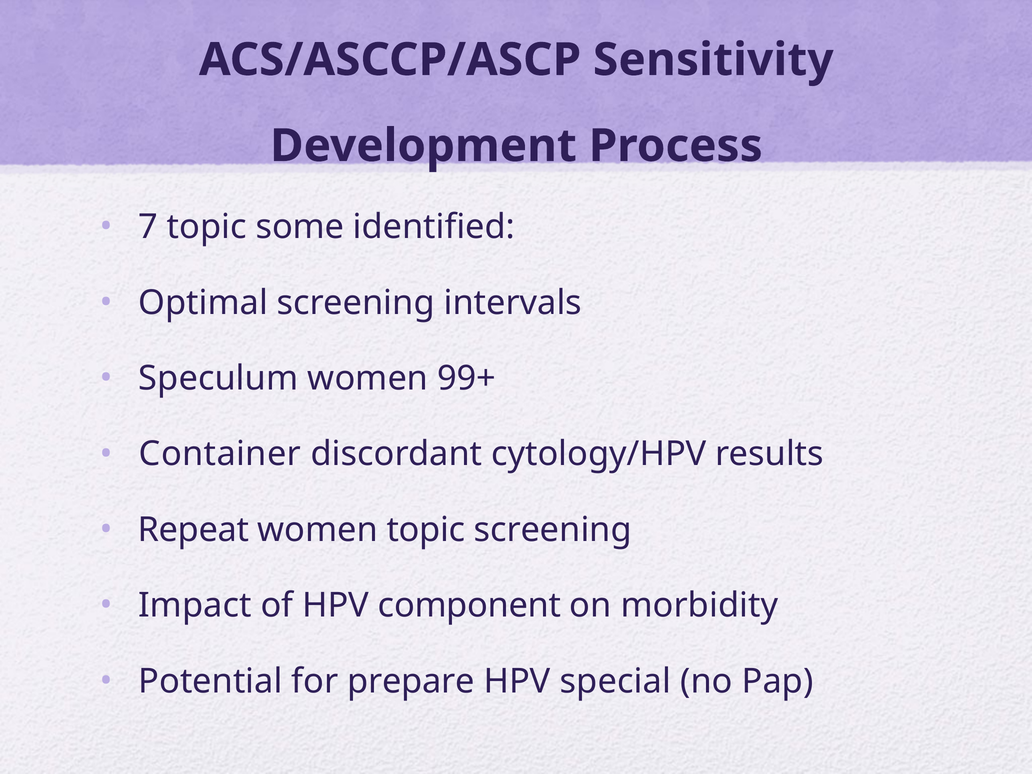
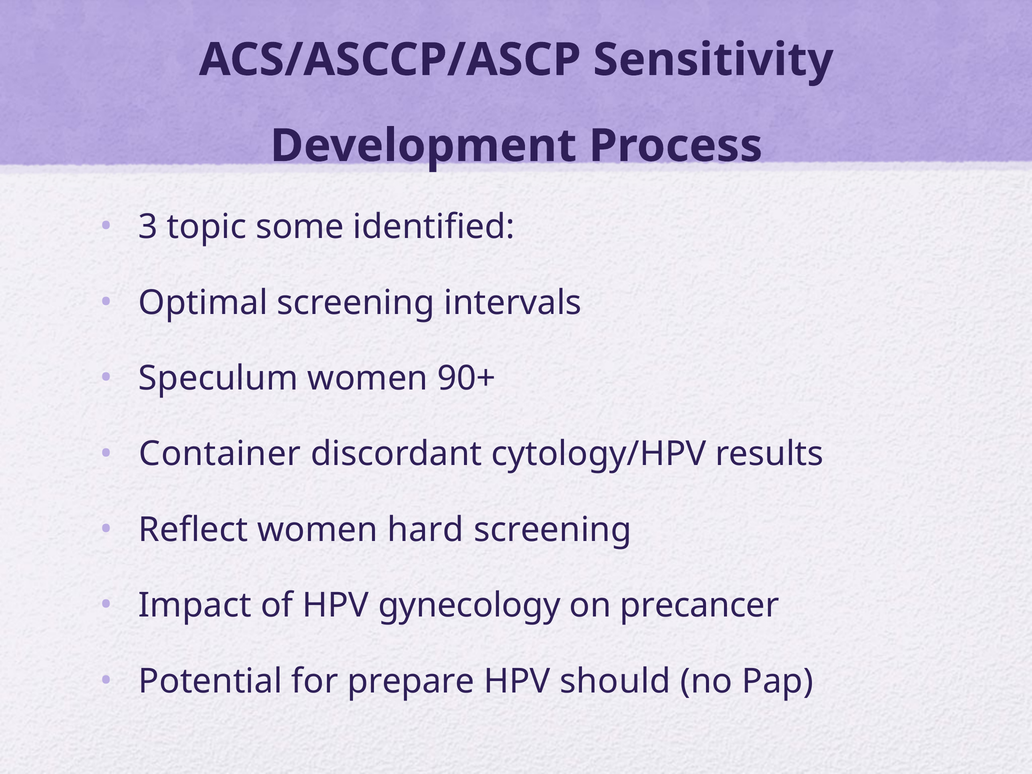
7: 7 -> 3 (148, 227)
99+: 99+ -> 90+ (467, 378)
Repeat: Repeat -> Reflect (193, 530)
women topic: topic -> hard (426, 530)
component: component -> gynecology (469, 605)
morbidity: morbidity -> precancer (700, 605)
special: special -> should (615, 681)
